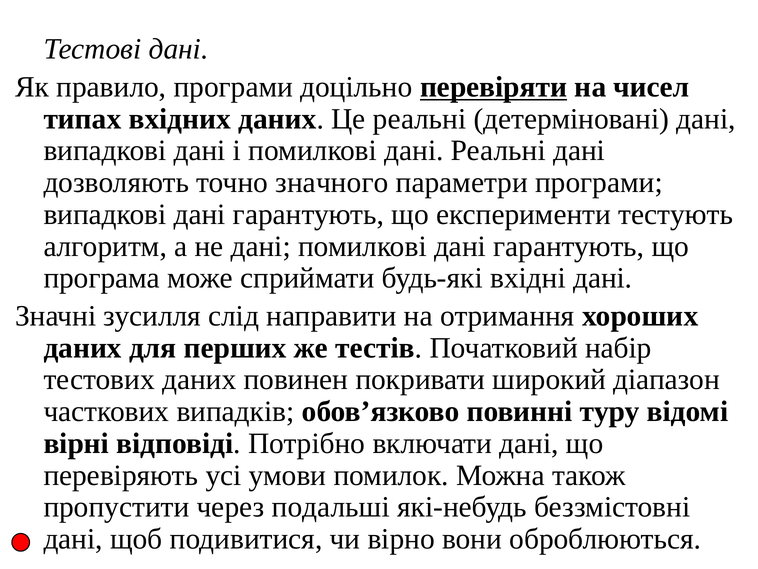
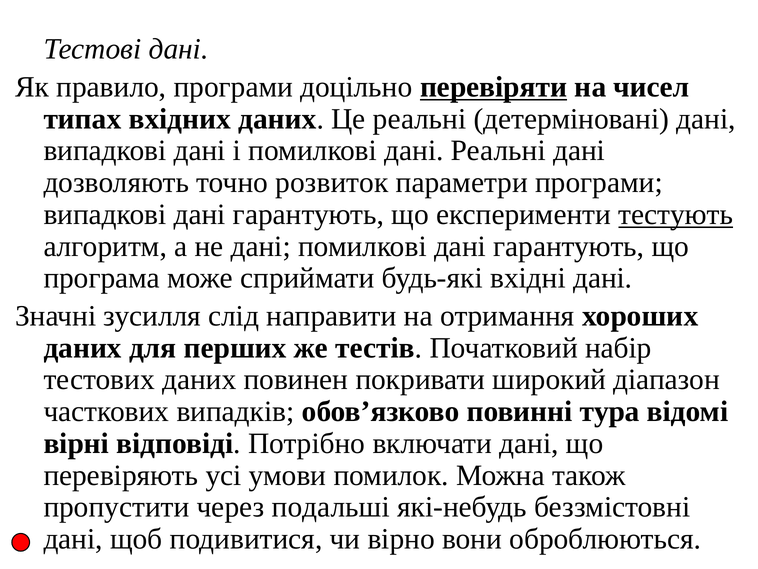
значного: значного -> розвиток (332, 182)
тестують underline: none -> present (676, 214)
туру: туру -> тура (610, 411)
